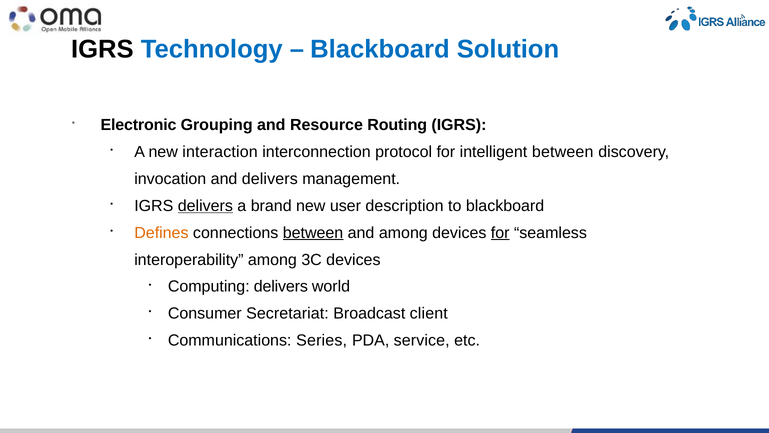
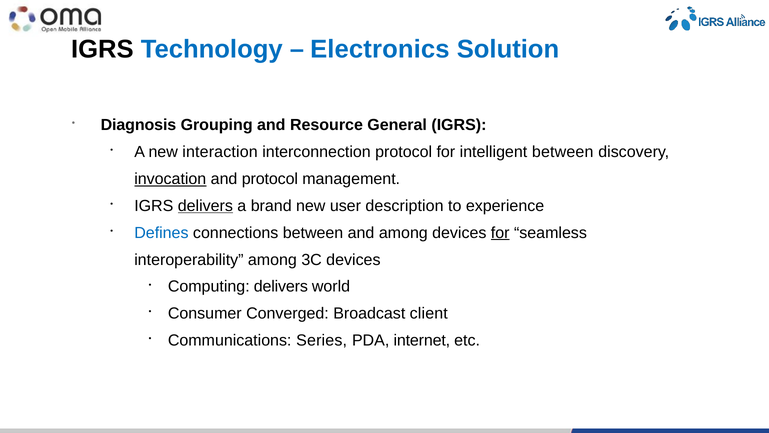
Blackboard: Blackboard -> Electronics (380, 49)
Electronic: Electronic -> Diagnosis (138, 125)
Routing: Routing -> General (397, 125)
invocation underline: none -> present (170, 179)
and delivers: delivers -> protocol (270, 179)
to blackboard: blackboard -> experience (505, 206)
Defines colour: orange -> blue (161, 233)
between underline: present -> none (313, 233)
Secretariat: Secretariat -> Converged (287, 313)
service: service -> internet (422, 340)
